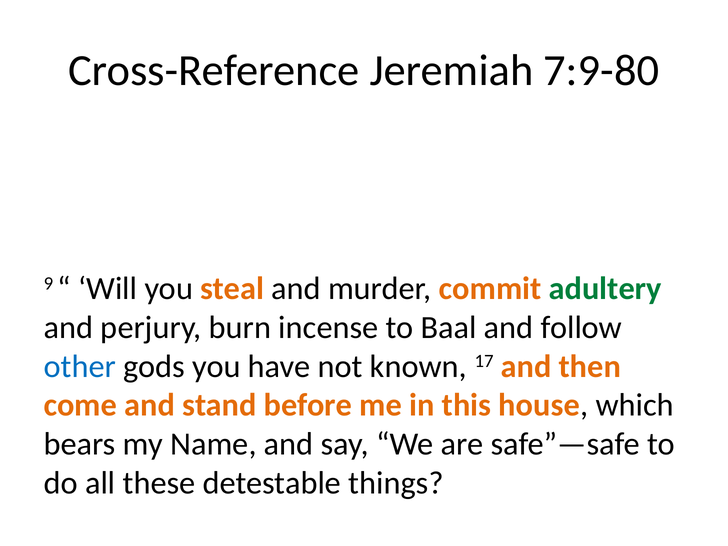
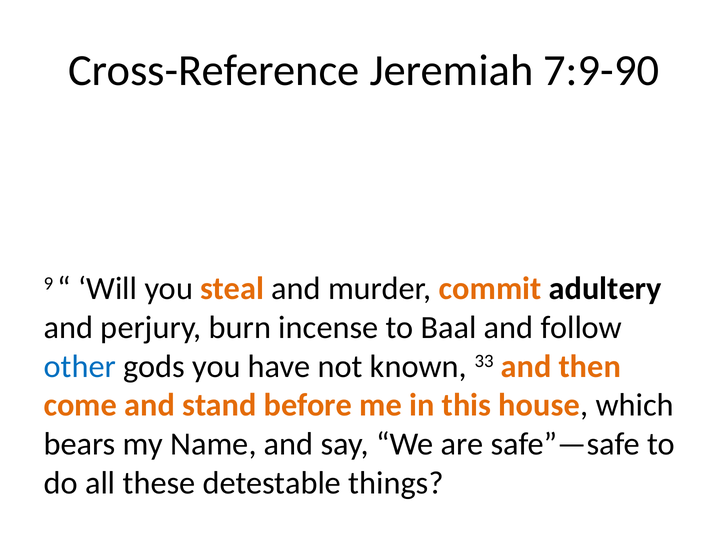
7:9-80: 7:9-80 -> 7:9-90 (601, 70)
adultery colour: green -> black (605, 289)
17: 17 -> 33 (484, 361)
